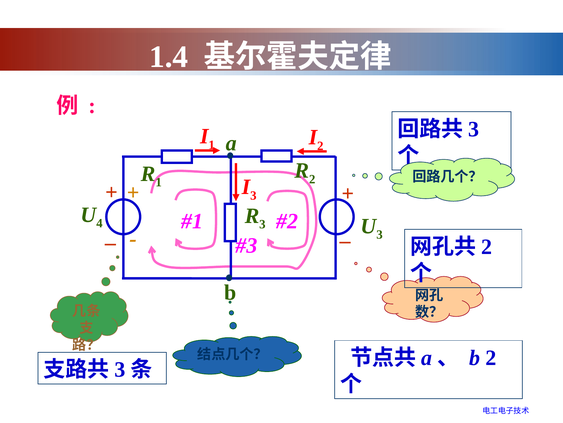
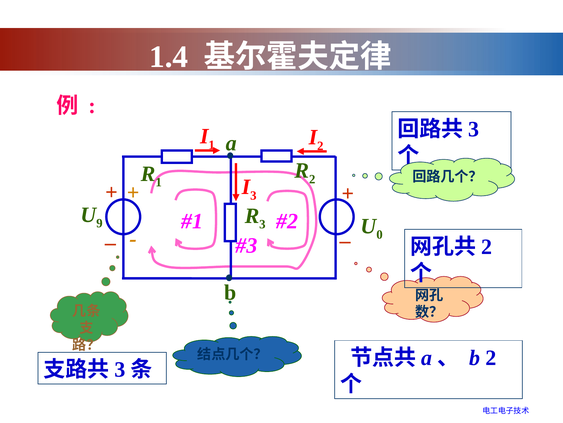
4: 4 -> 9 (99, 223)
3: 3 -> 0 (380, 234)
